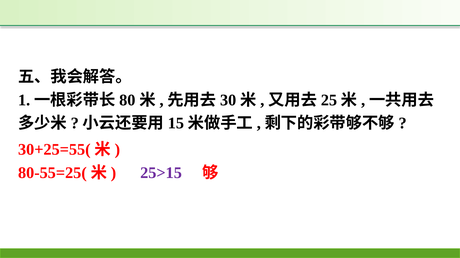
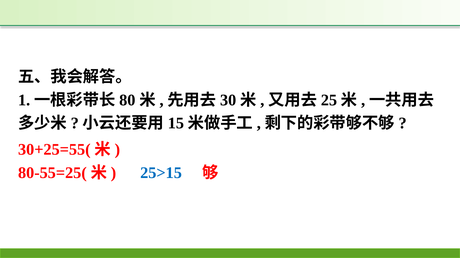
25>15 colour: purple -> blue (161, 173)
